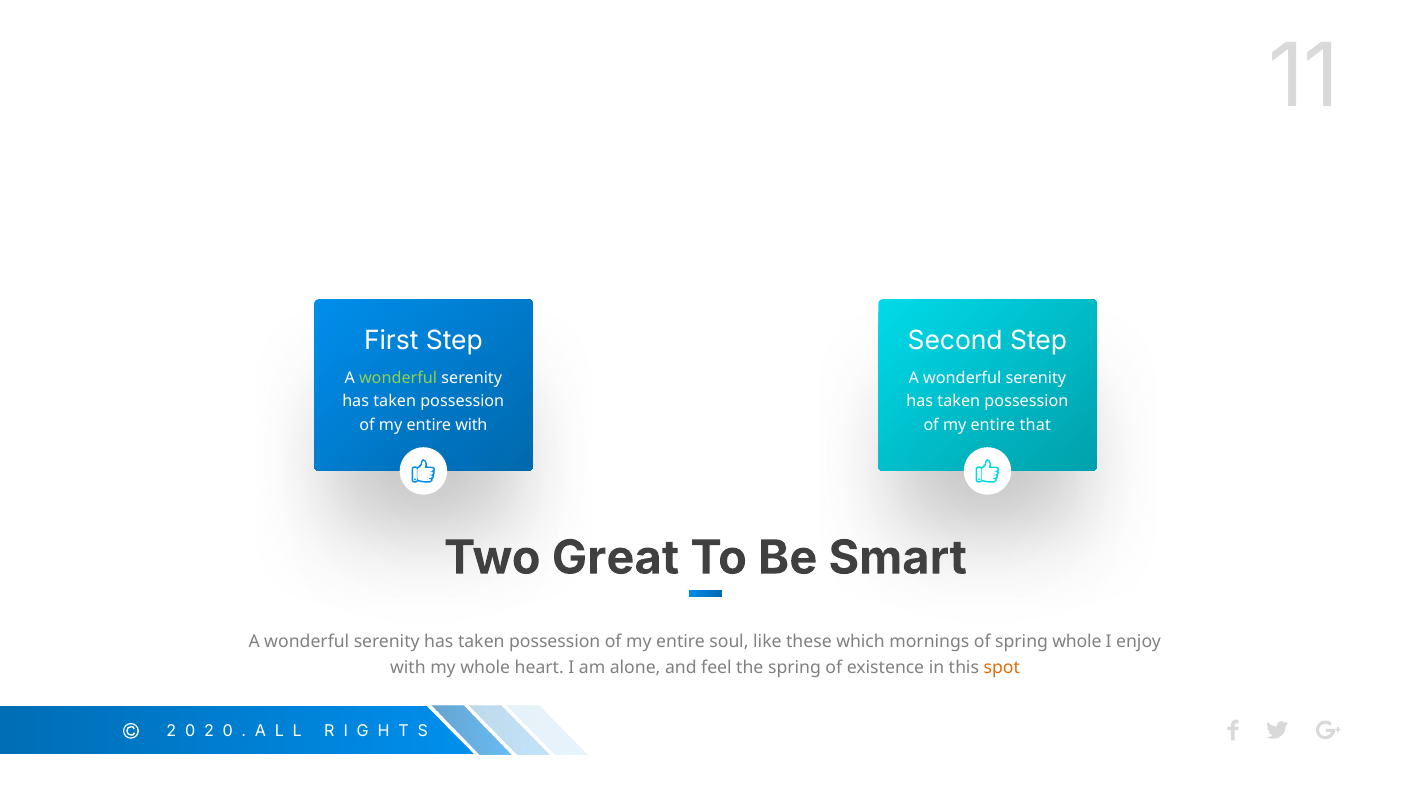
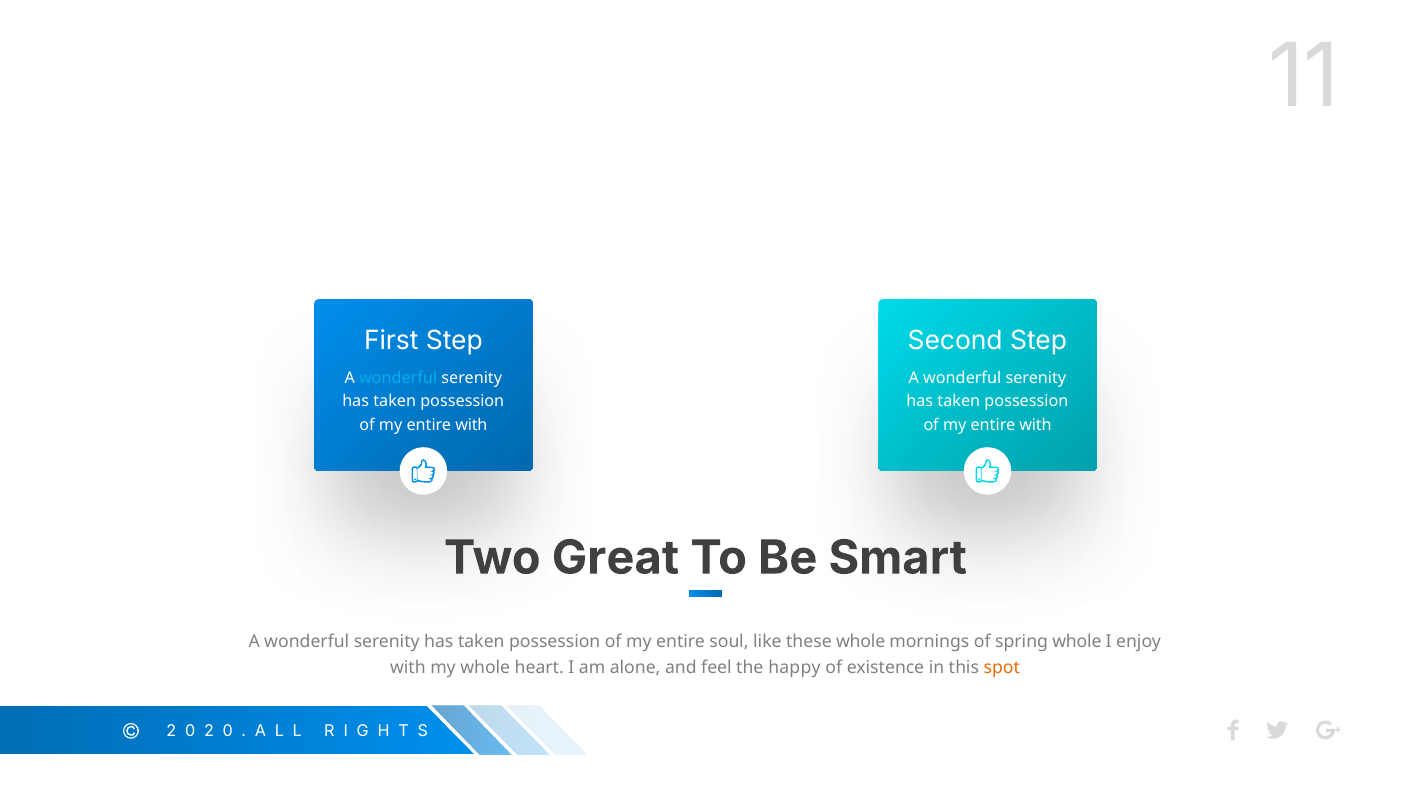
wonderful colour: light green -> light blue (398, 378)
that: that -> with (1035, 425)
these which: which -> whole (861, 642)
the spring: spring -> happy (794, 667)
